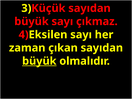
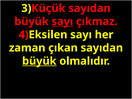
sayı underline: none -> present (62, 21)
